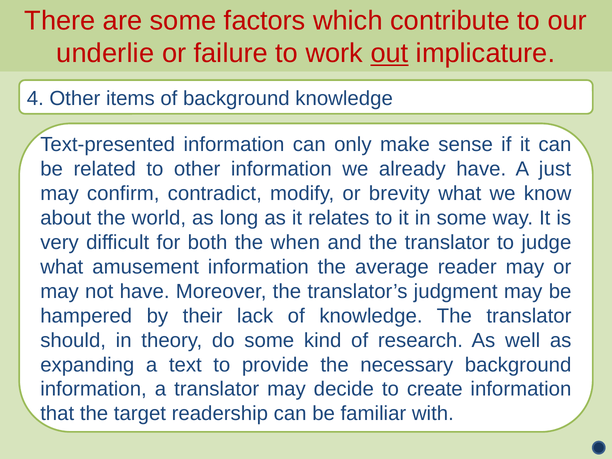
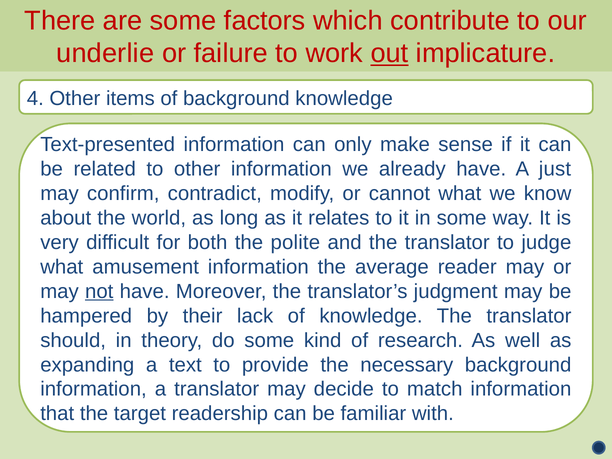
brevity: brevity -> cannot (399, 193)
when: when -> polite (295, 242)
not underline: none -> present (99, 291)
create: create -> match (435, 389)
